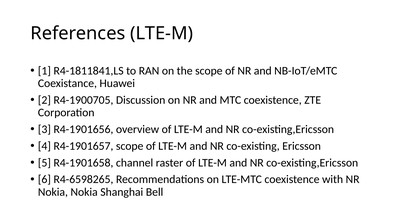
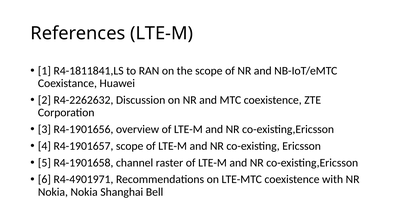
R4-1900705: R4-1900705 -> R4-2262632 (83, 100)
R4-6598265: R4-6598265 -> R4-4901971 (83, 180)
